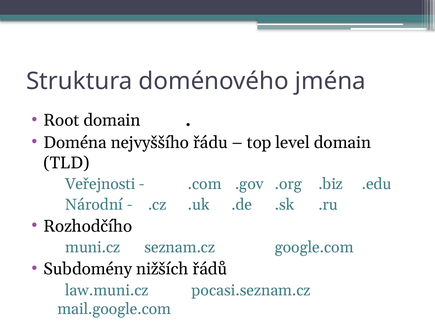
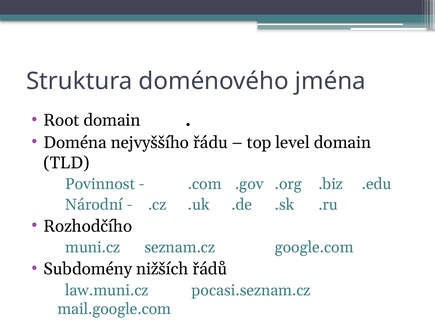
Veřejnosti: Veřejnosti -> Povinnost (100, 184)
